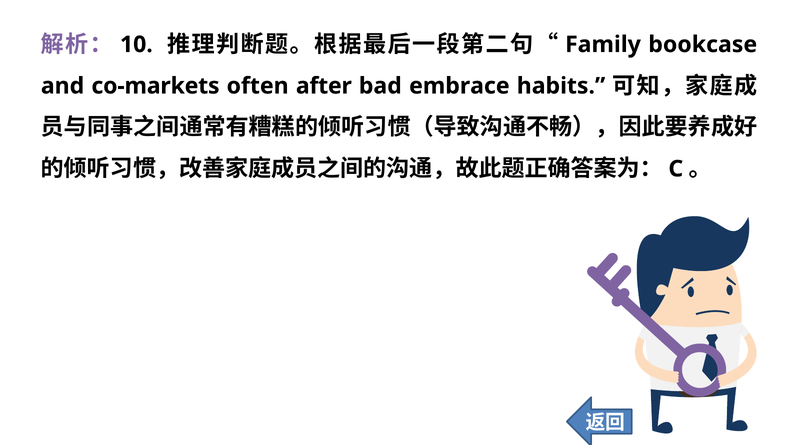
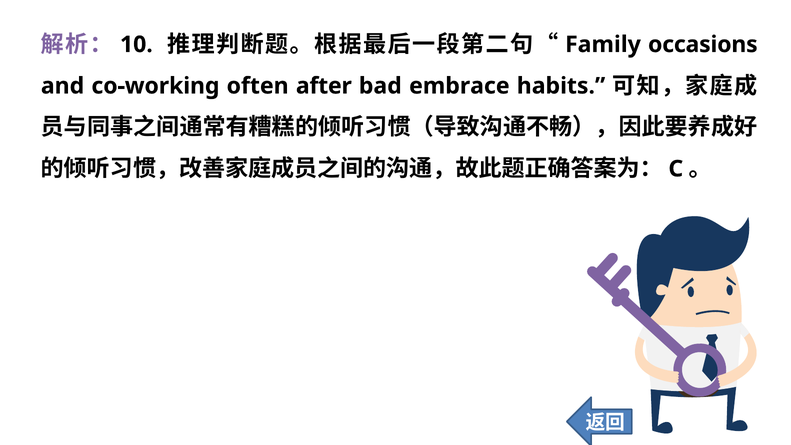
bookcase: bookcase -> occasions (703, 44)
co-markets: co-markets -> co-working (155, 86)
